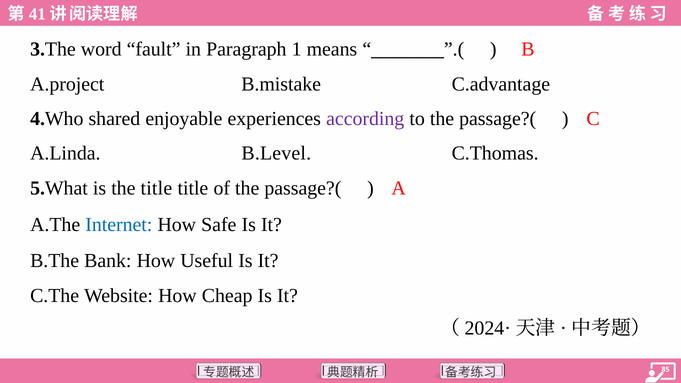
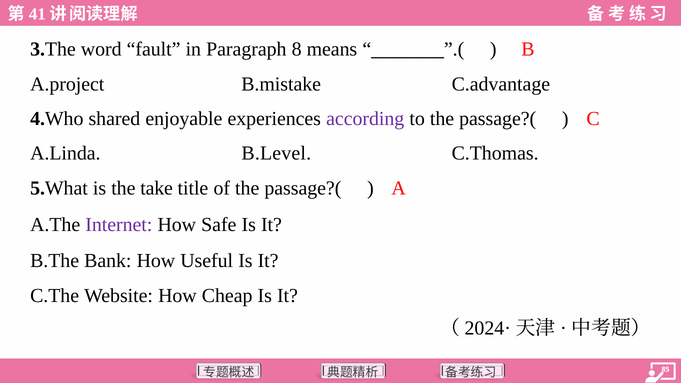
1: 1 -> 8 (297, 49)
the title: title -> take (157, 188)
Internet colour: blue -> purple (119, 225)
